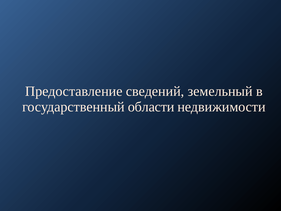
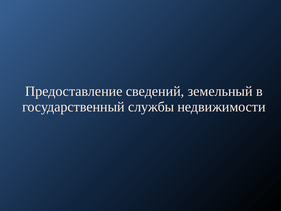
области: области -> службы (151, 107)
